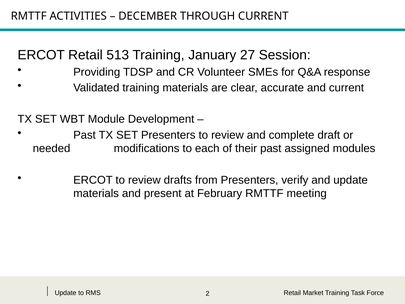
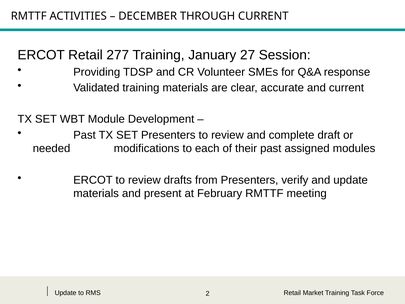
513: 513 -> 277 (118, 55)
